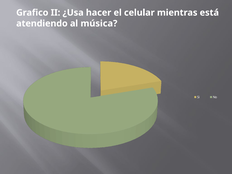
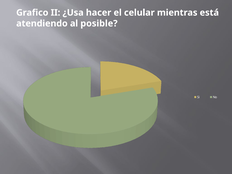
música: música -> posible (99, 23)
